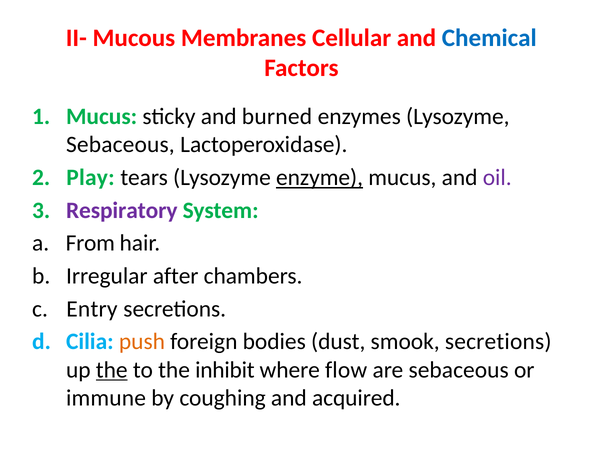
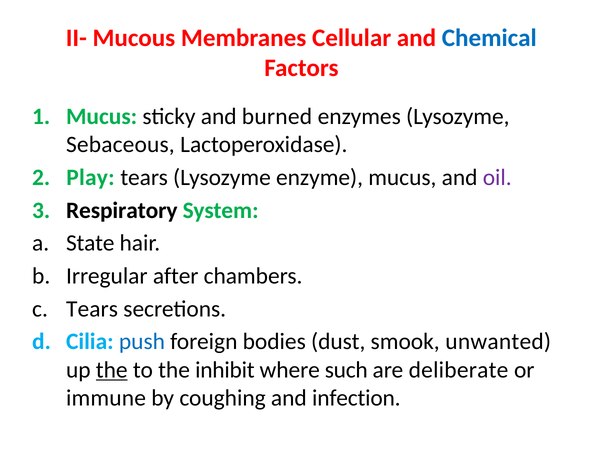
enzyme underline: present -> none (320, 178)
Respiratory colour: purple -> black (122, 211)
From: From -> State (90, 243)
Entry: Entry -> Tears (92, 309)
push colour: orange -> blue (142, 342)
smook secretions: secretions -> unwanted (498, 342)
flow: flow -> such (346, 370)
are sebaceous: sebaceous -> deliberate (459, 370)
acquired: acquired -> infection (356, 398)
